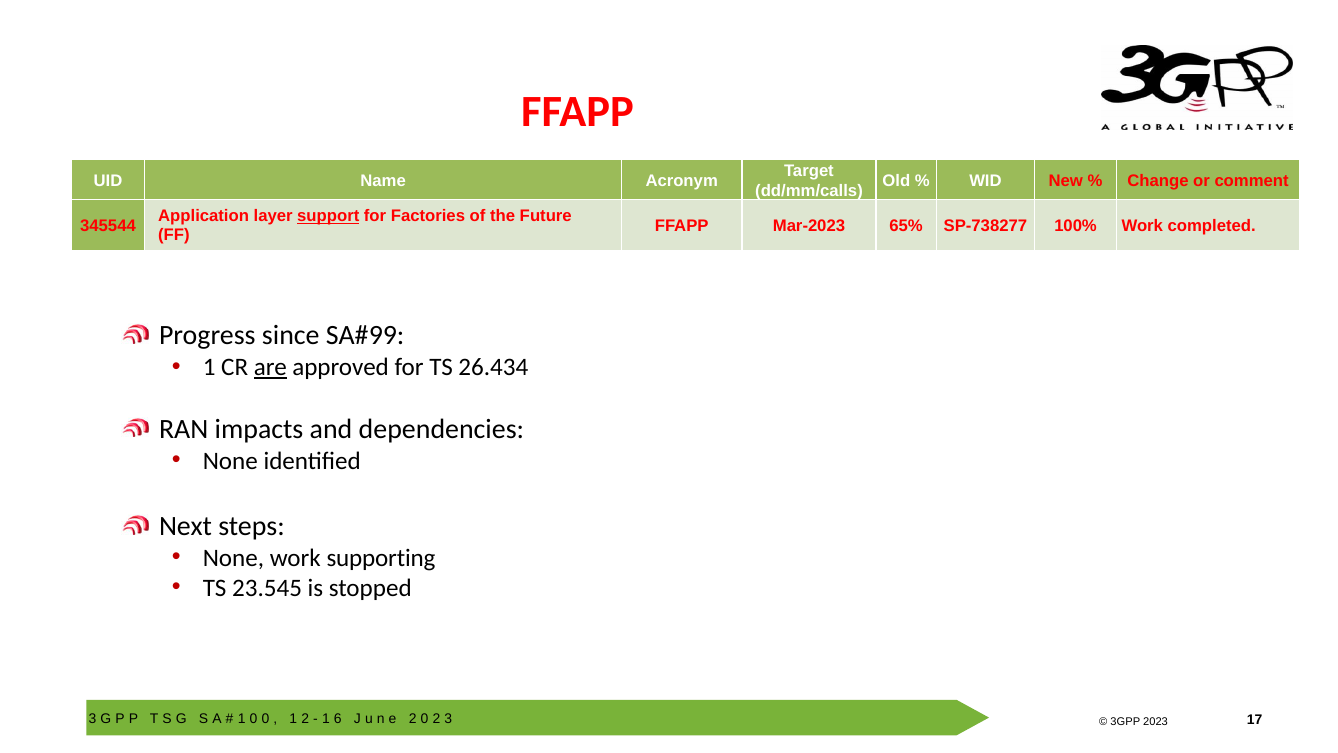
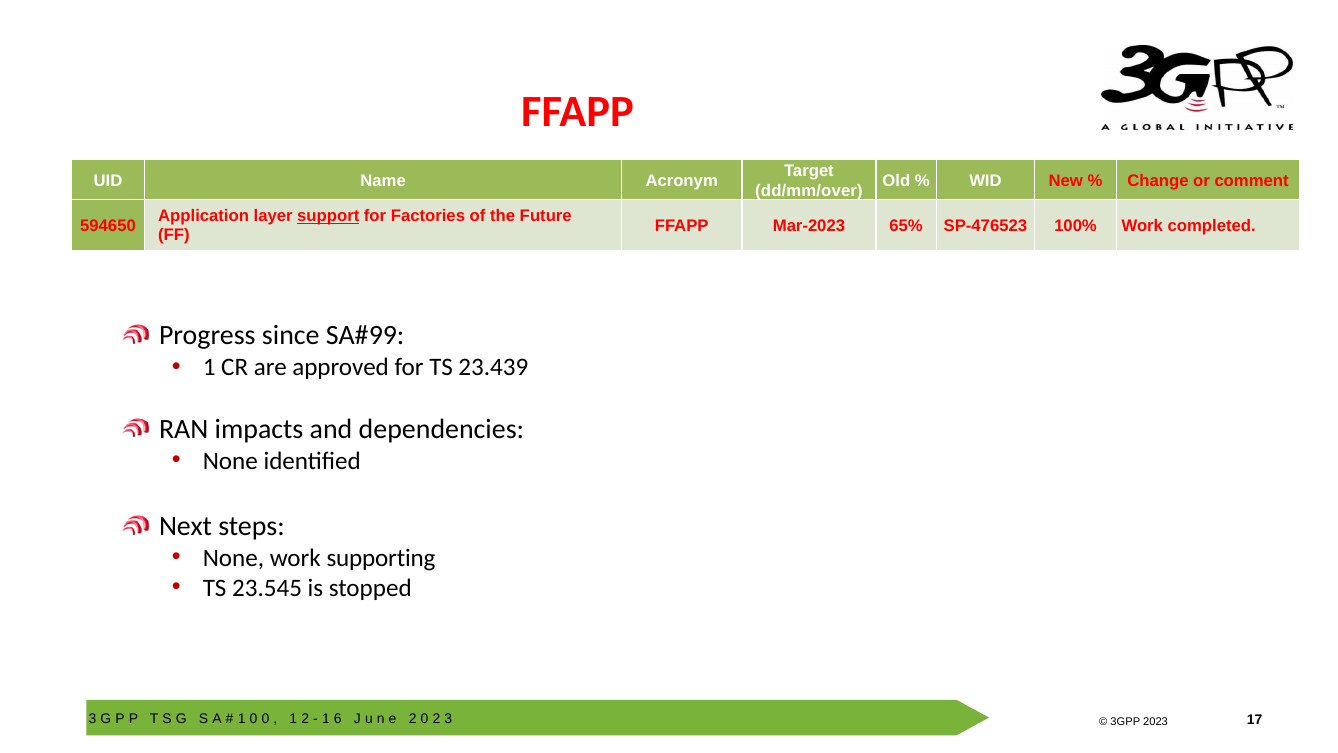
dd/mm/calls: dd/mm/calls -> dd/mm/over (809, 191)
345544: 345544 -> 594650 (108, 225)
SP-738277: SP-738277 -> SP-476523 (985, 225)
are underline: present -> none (270, 367)
26.434: 26.434 -> 23.439 (493, 367)
